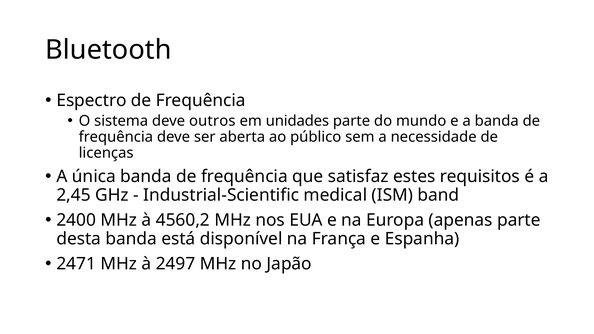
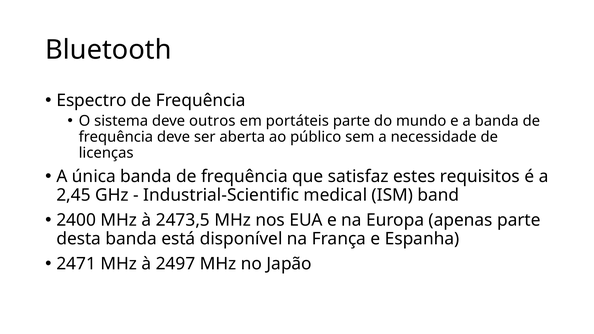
unidades: unidades -> portáteis (297, 121)
4560,2: 4560,2 -> 2473,5 (183, 220)
